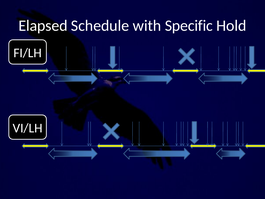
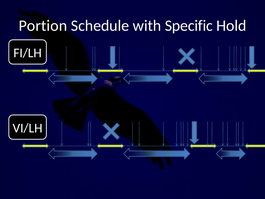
Elapsed: Elapsed -> Portion (43, 26)
